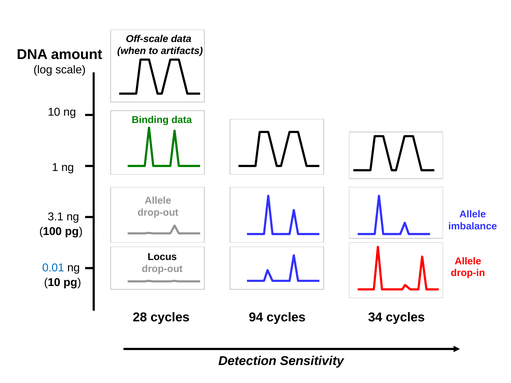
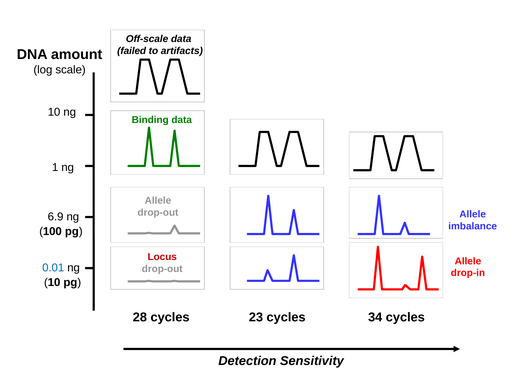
when: when -> failed (132, 51)
3.1: 3.1 -> 6.9 (56, 217)
Locus colour: black -> red (162, 257)
94: 94 -> 23 (256, 318)
